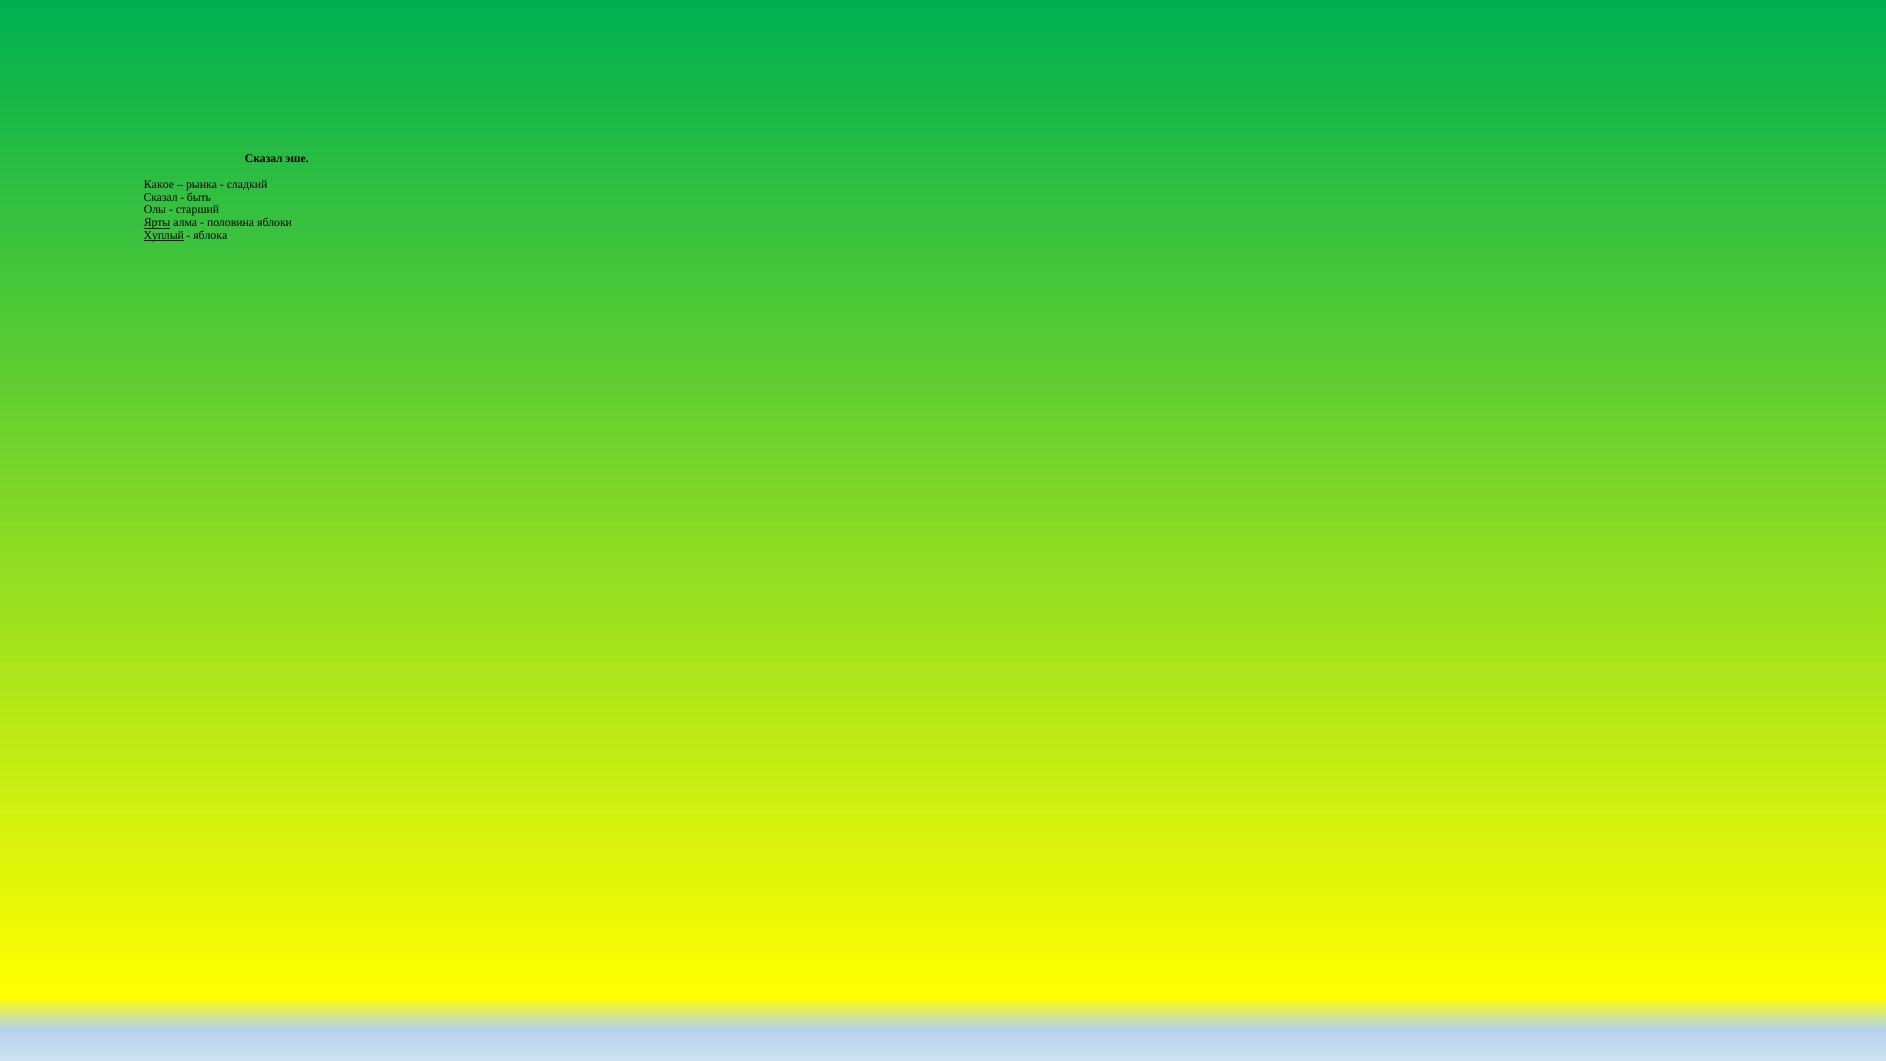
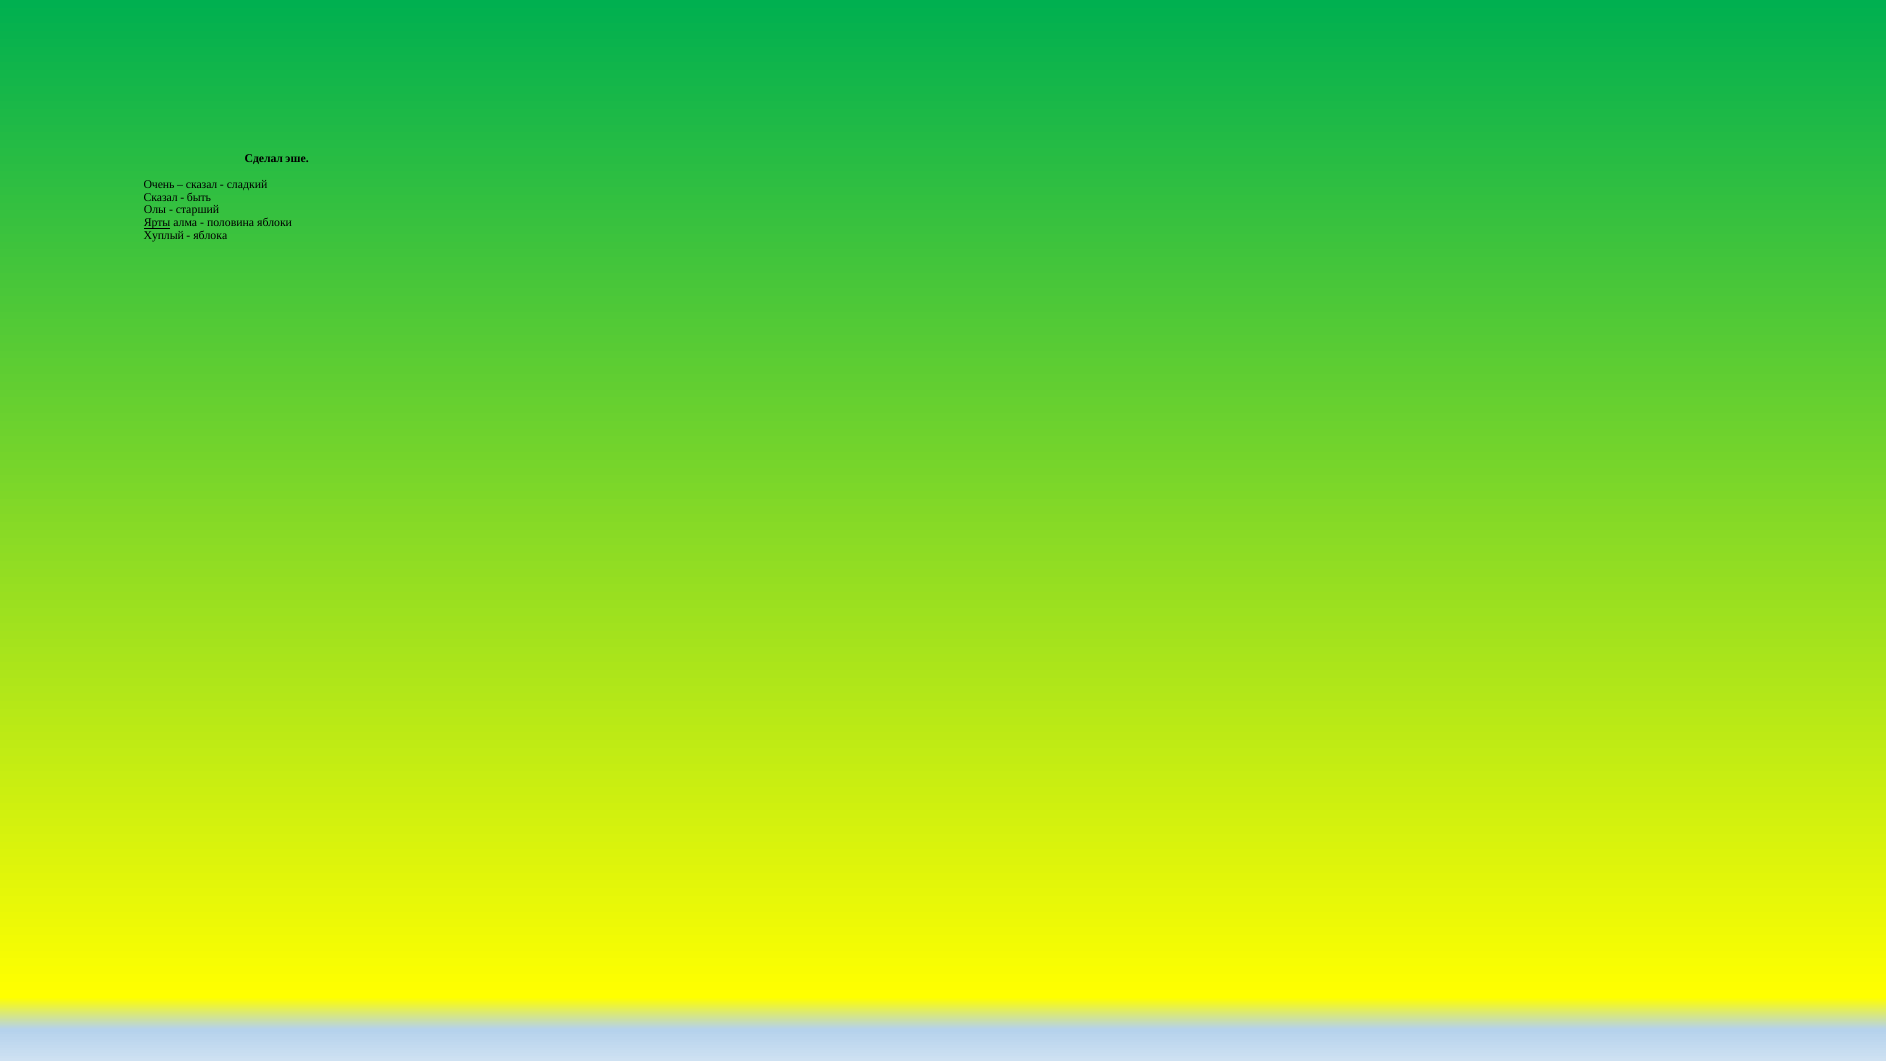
Сказал: Сказал -> Сделал (264, 159)
Какое: Какое -> Очень (159, 185)
рынка: рынка -> сказал (202, 185)
Хуплый underline: present -> none (164, 236)
